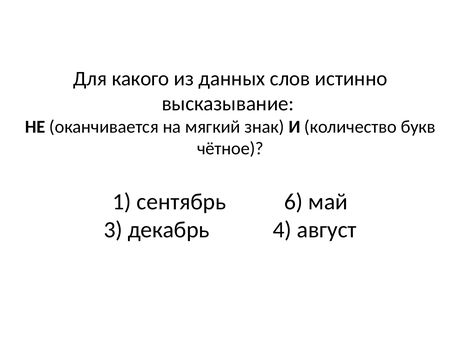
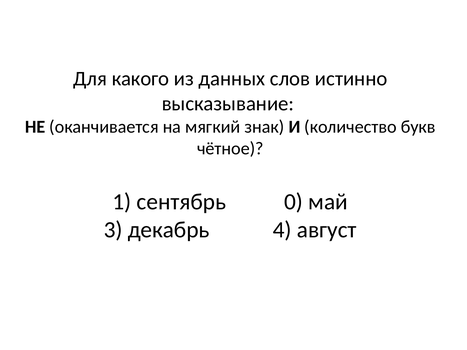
6: 6 -> 0 (294, 202)
